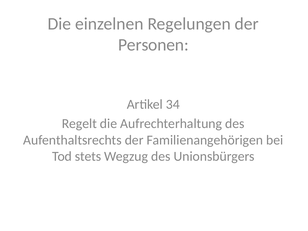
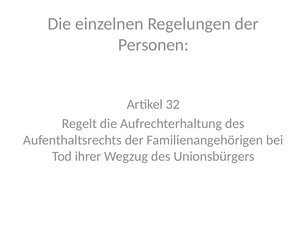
34: 34 -> 32 (173, 104)
stets: stets -> ihrer (88, 156)
